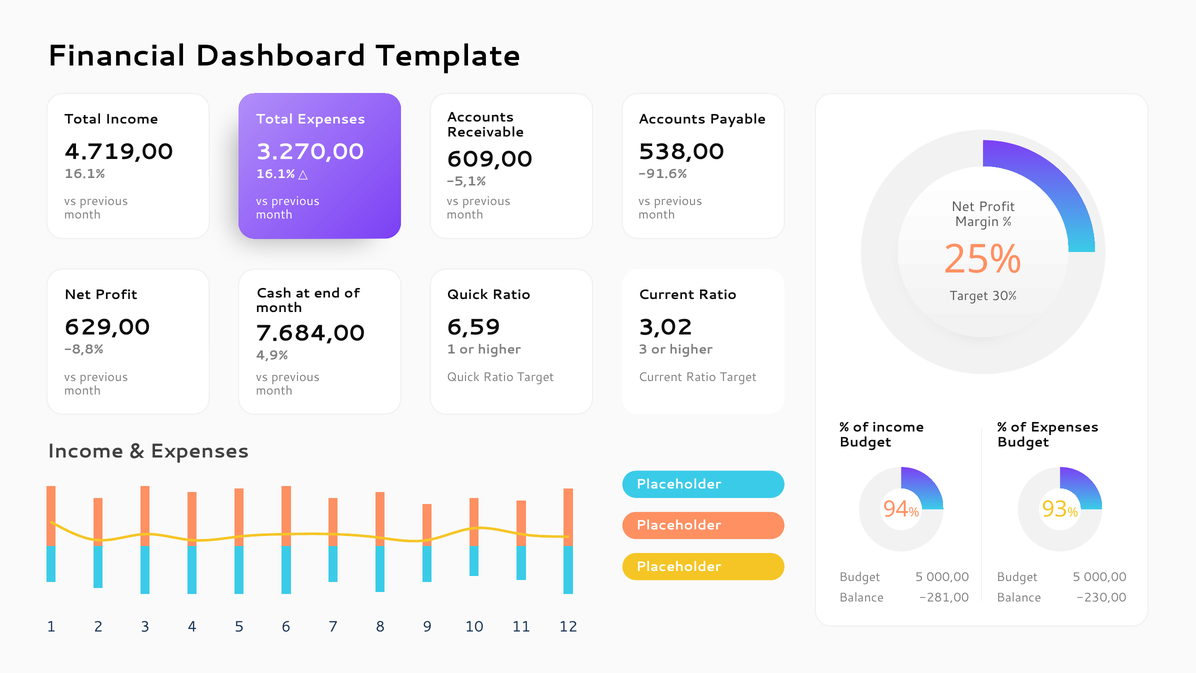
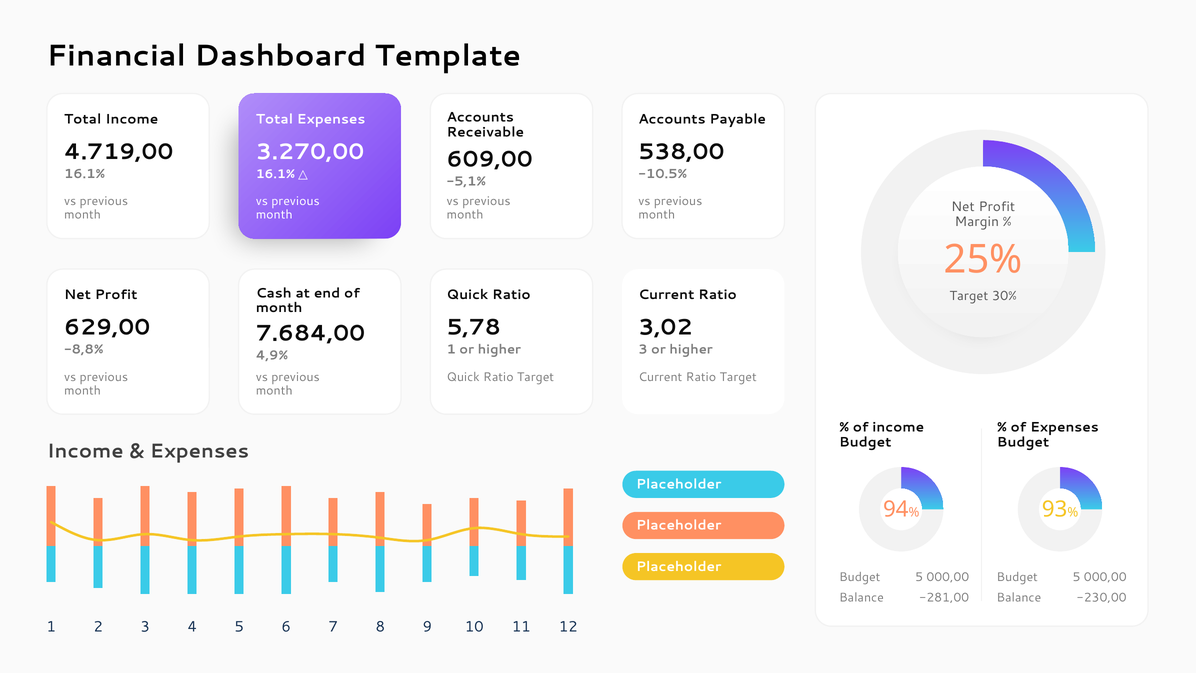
-91.6%: -91.6% -> -10.5% (663, 174)
6,59: 6,59 -> 5,78 (474, 327)
